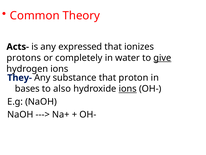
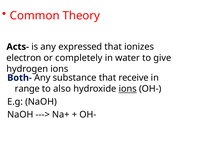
protons: protons -> electron (24, 58)
give underline: present -> none (162, 58)
They-: They- -> Both- (20, 78)
proton: proton -> receive (134, 78)
bases: bases -> range (27, 89)
